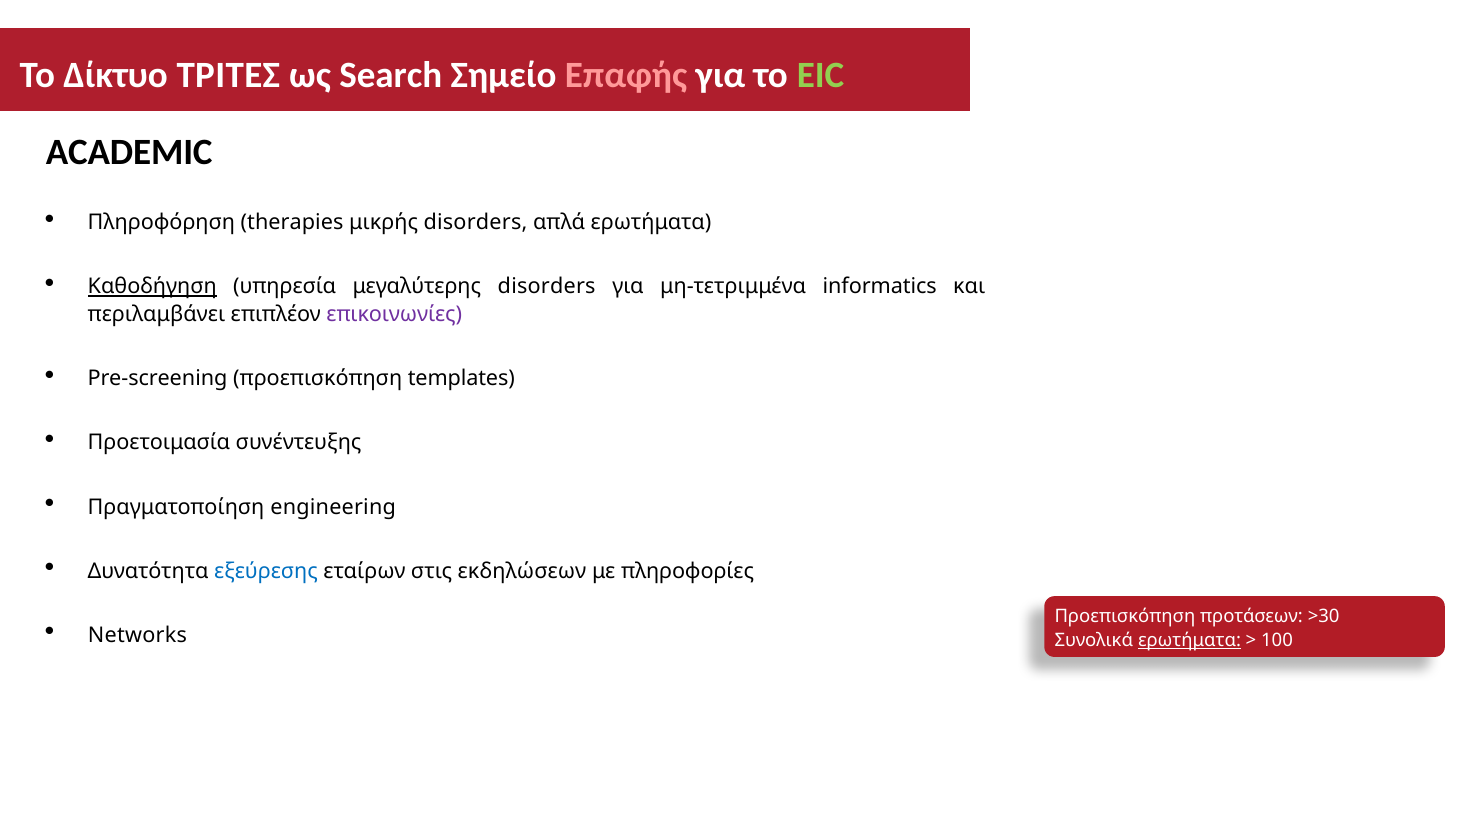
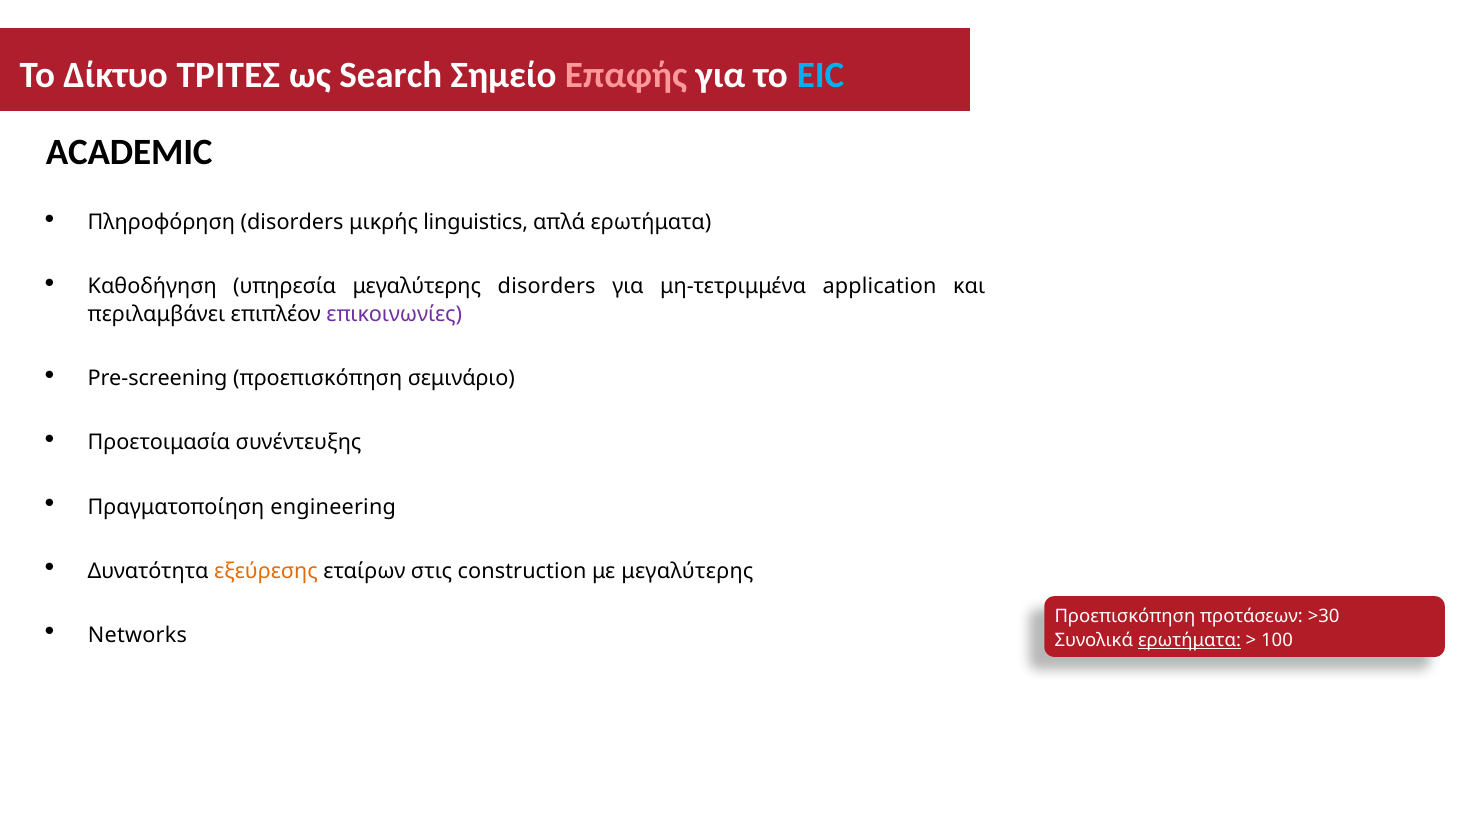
EIC colour: light green -> light blue (821, 76)
Πληροφόρηση therapies: therapies -> disorders (292, 223)
μικρής disorders: disorders -> linguistics (476, 223)
Καθοδήγηση underline: present -> none (152, 287)
informatics: informatics -> application (880, 287)
templates: templates -> σεμινάριο (461, 379)
εξεύρεσης colour: blue -> orange (266, 571)
εκδηλώσεων: εκδηλώσεων -> construction (522, 571)
με πληροφορίες: πληροφορίες -> μεγαλύτερης (687, 571)
